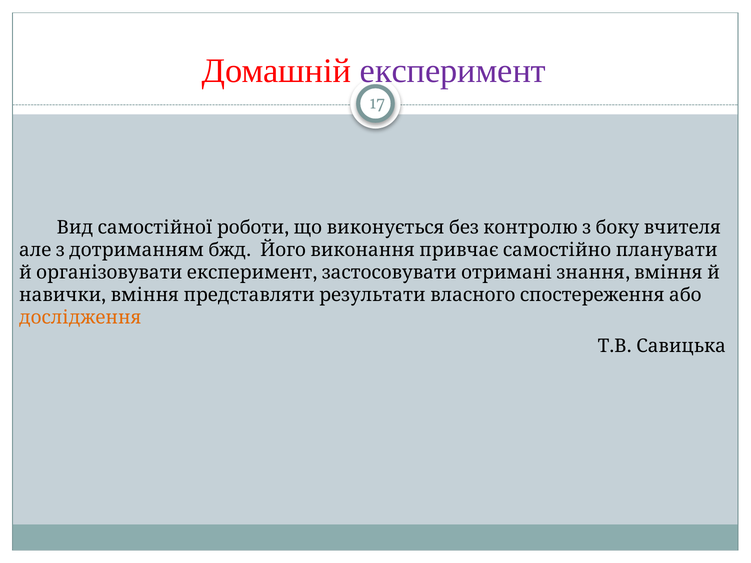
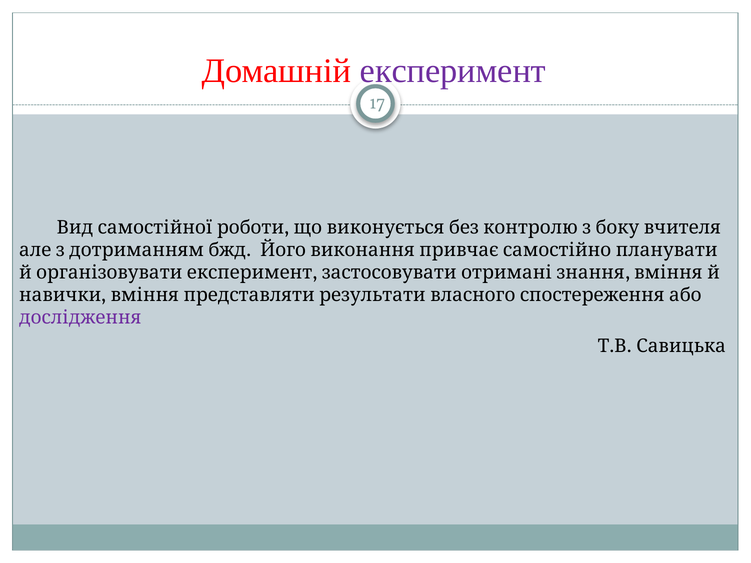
дослідження colour: orange -> purple (80, 318)
